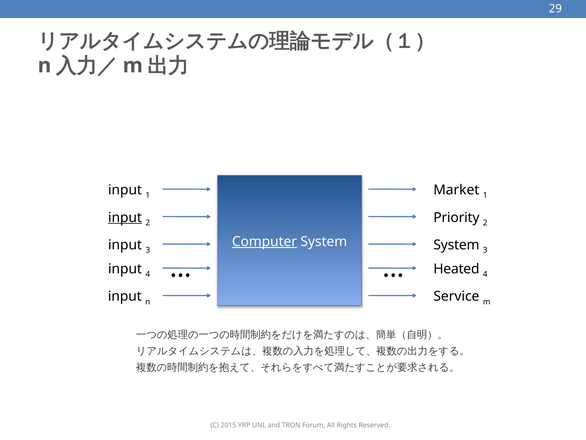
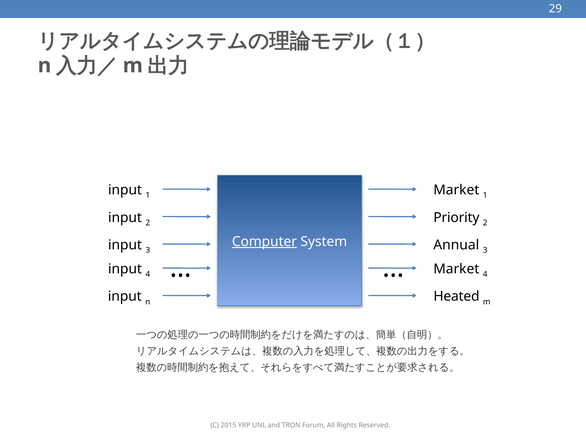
input underline: present -> none (125, 217)
System: System -> Annual (456, 245)
Heated: Heated -> Market (456, 269)
Service: Service -> Heated (456, 296)
